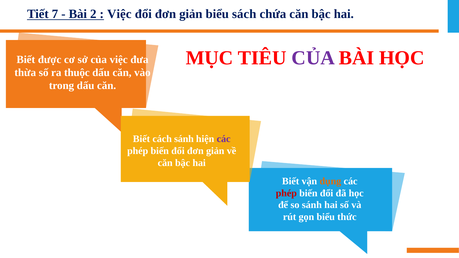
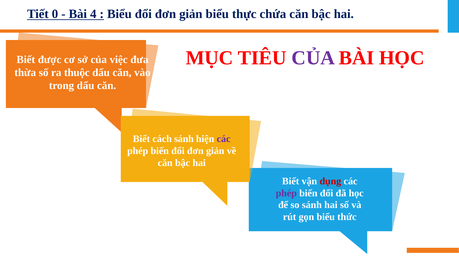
7: 7 -> 0 (55, 14)
2: 2 -> 4 (93, 14)
Việc: Việc -> Biểu (119, 14)
sách: sách -> thực (244, 14)
dụng colour: orange -> red (330, 181)
phép colour: red -> purple (286, 193)
